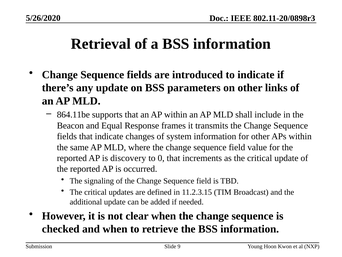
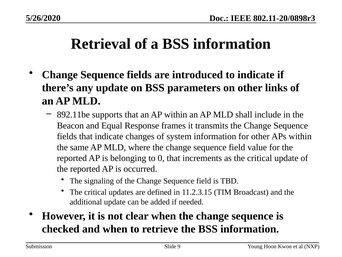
864.11be: 864.11be -> 892.11be (73, 115)
discovery: discovery -> belonging (128, 158)
